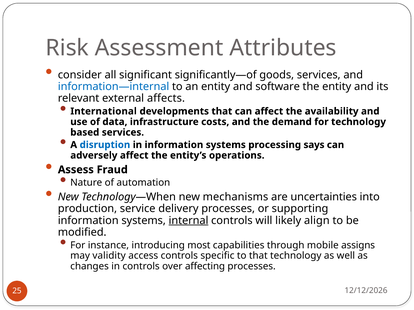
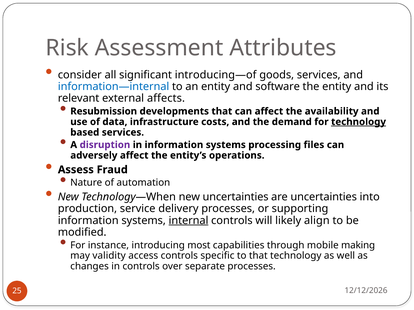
significantly—of: significantly—of -> introducing—of (216, 75)
International: International -> Resubmission (104, 111)
technology underline: none -> present (359, 122)
disruption colour: blue -> purple (105, 145)
says: says -> files (314, 145)
new mechanisms: mechanisms -> uncertainties (236, 197)
assigns: assigns -> making (358, 246)
affecting: affecting -> separate (205, 267)
